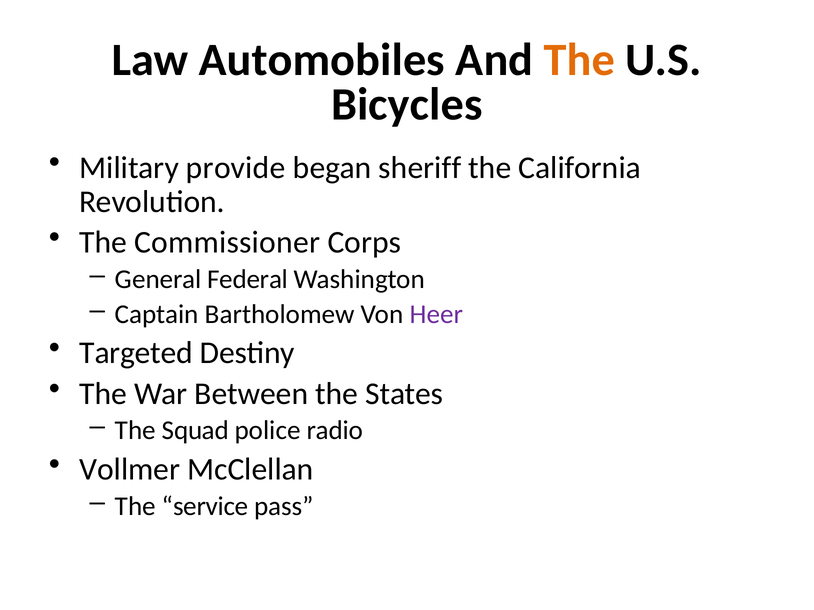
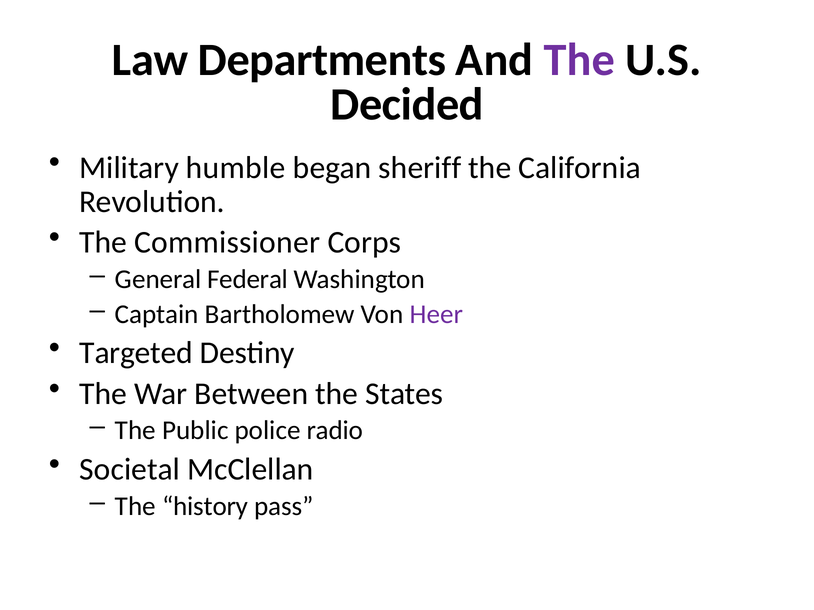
Automobiles: Automobiles -> Departments (322, 60)
The colour: orange -> purple (579, 60)
Bicycles: Bicycles -> Decided (407, 105)
provide: provide -> humble (236, 168)
Squad: Squad -> Public (195, 431)
Vollmer: Vollmer -> Societal (130, 470)
service: service -> history (205, 507)
